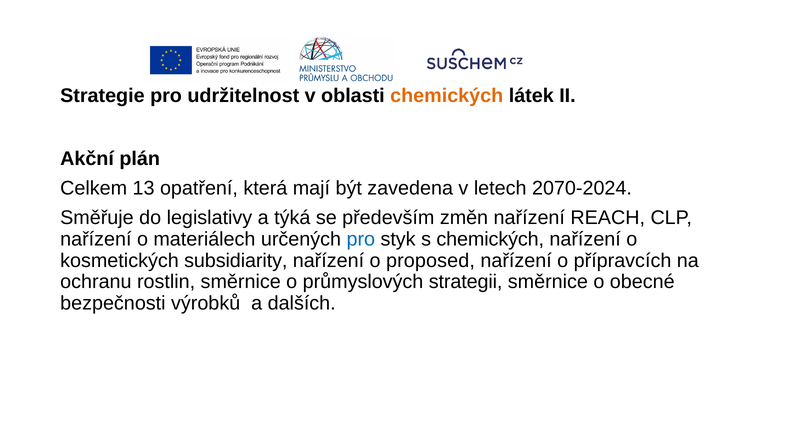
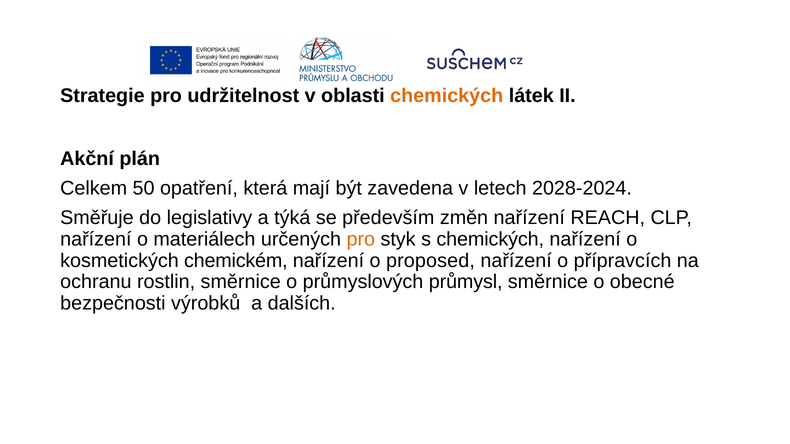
13: 13 -> 50 (144, 189)
2070-2024: 2070-2024 -> 2028-2024 (582, 189)
pro colour: blue -> orange (361, 239)
subsidiarity: subsidiarity -> chemickém (236, 261)
strategii: strategii -> průmysl (466, 282)
